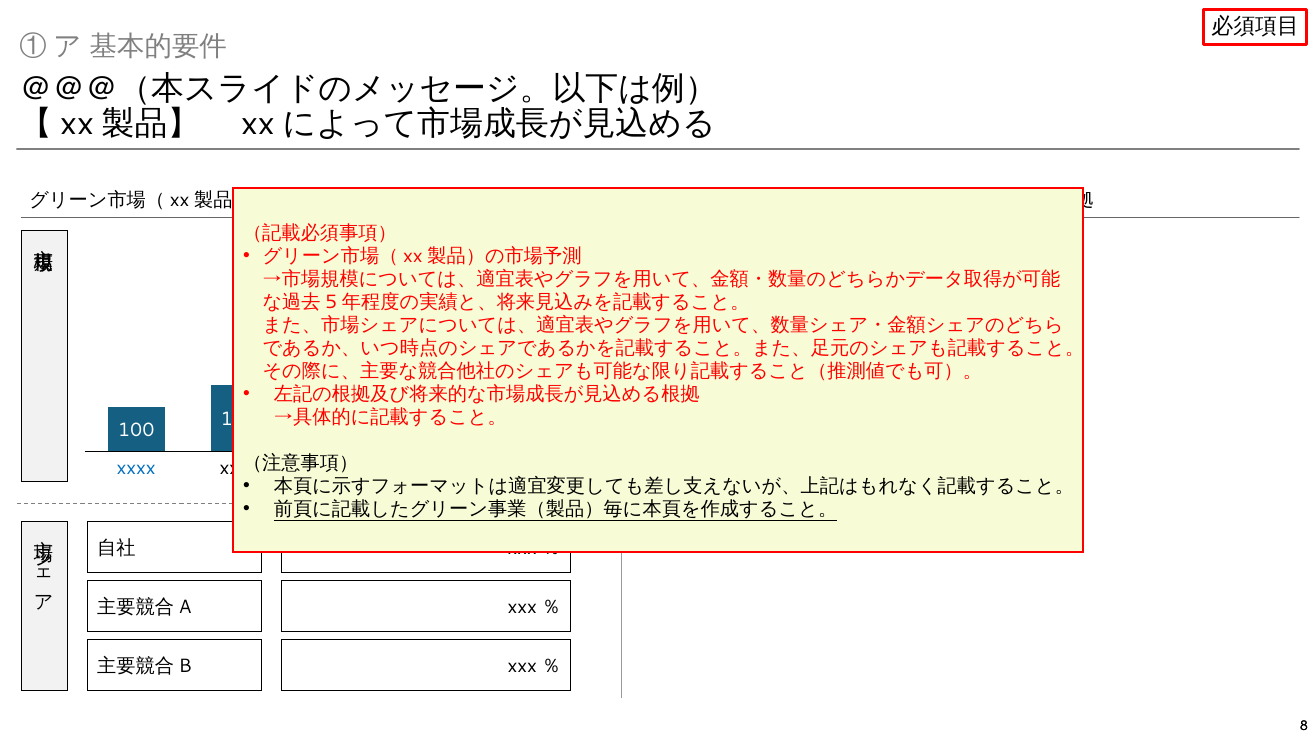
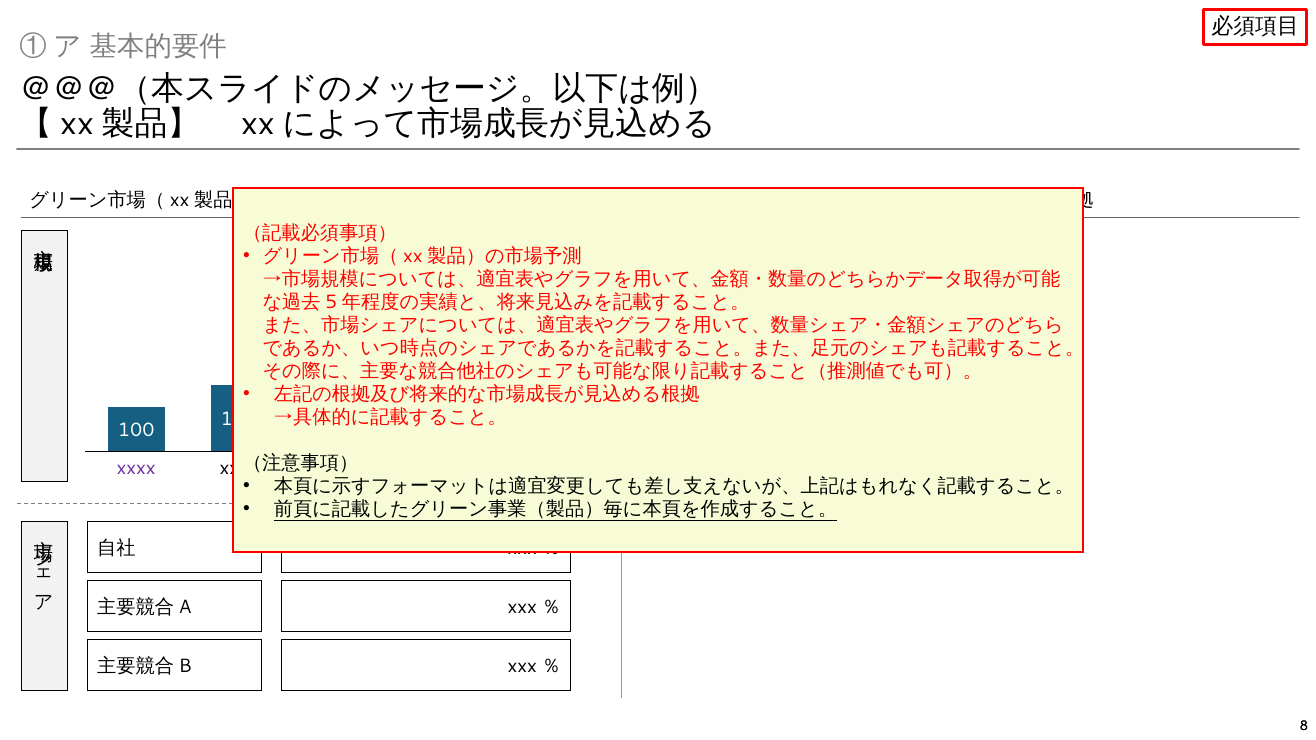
xxxx colour: blue -> purple (136, 468)
